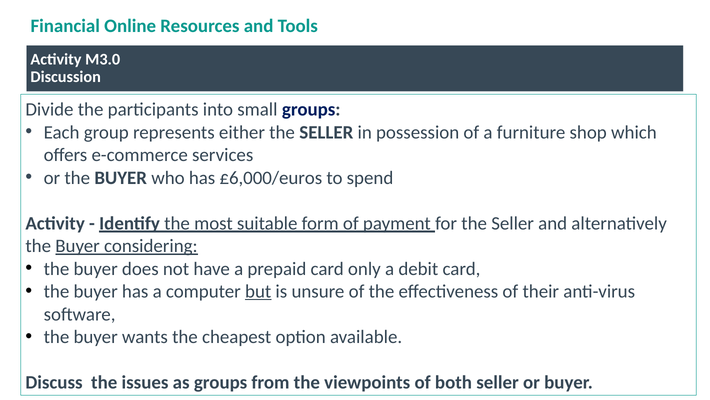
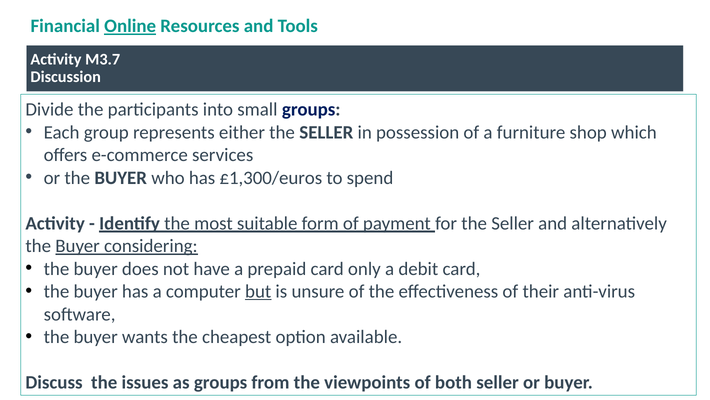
Online underline: none -> present (130, 26)
M3.0: M3.0 -> M3.7 (103, 59)
£6,000/euros: £6,000/euros -> £1,300/euros (271, 178)
